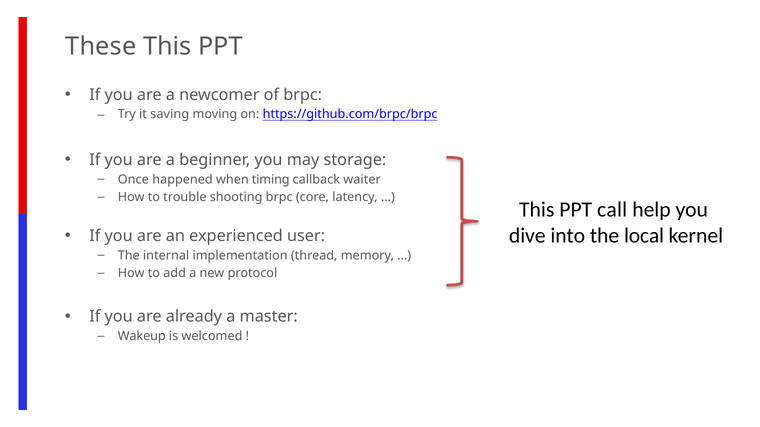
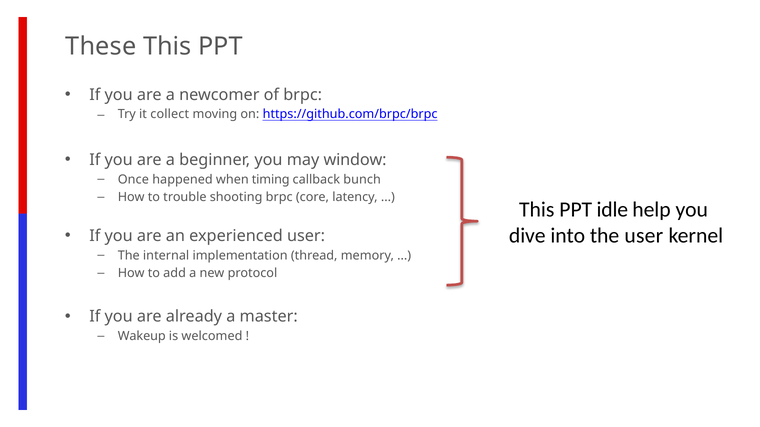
saving: saving -> collect (170, 114)
storage: storage -> window (355, 160)
waiter: waiter -> bunch (362, 180)
call: call -> idle (612, 210)
the local: local -> user (644, 236)
